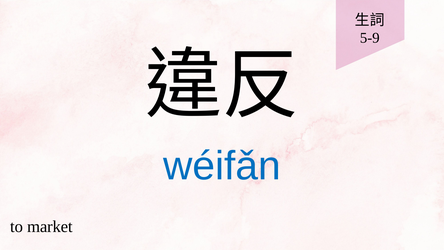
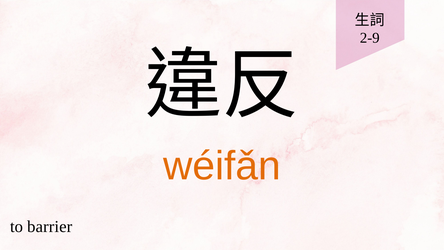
5-9: 5-9 -> 2-9 (370, 38)
wéifǎn colour: blue -> orange (222, 166)
market: market -> barrier (50, 226)
